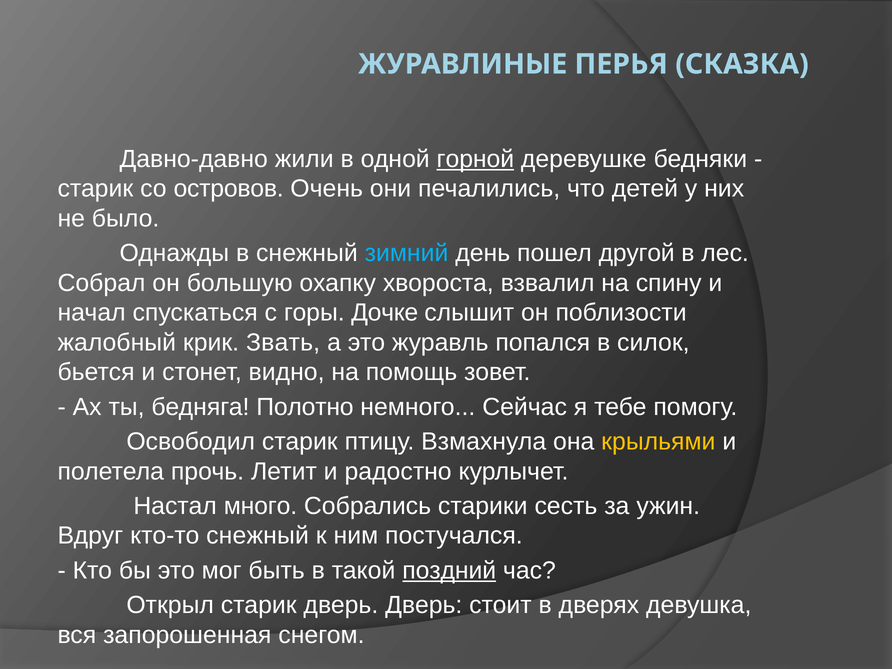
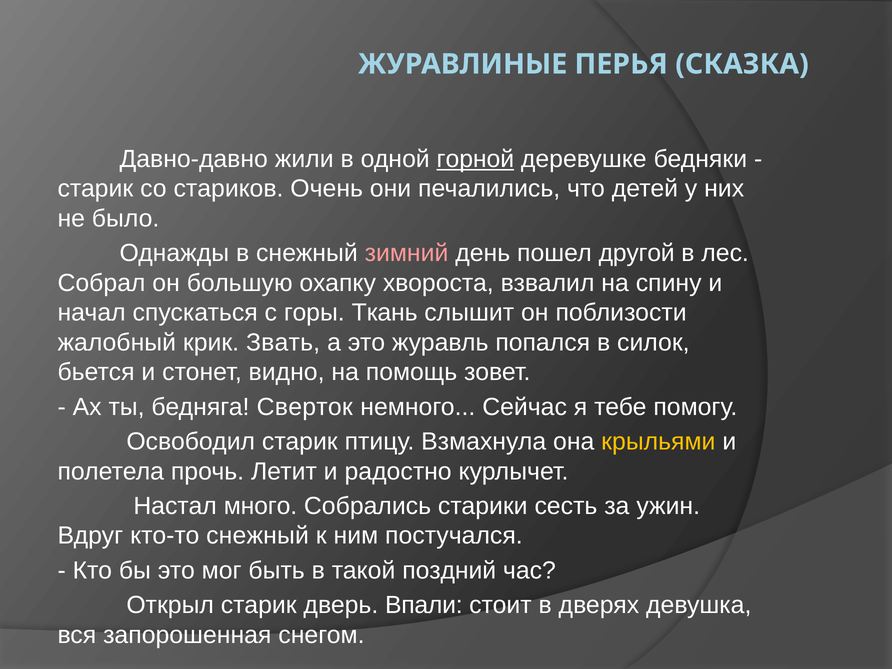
островов: островов -> стариков (228, 189)
зимний colour: light blue -> pink (407, 253)
Дочке: Дочке -> Ткань (385, 313)
Полотно: Полотно -> Сверток (305, 407)
поздний underline: present -> none (449, 570)
дверь Дверь: Дверь -> Впали (424, 605)
